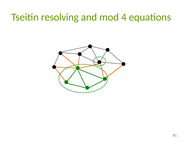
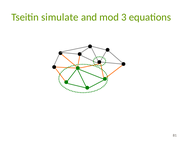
resolving: resolving -> simulate (60, 17)
4: 4 -> 3 (124, 17)
